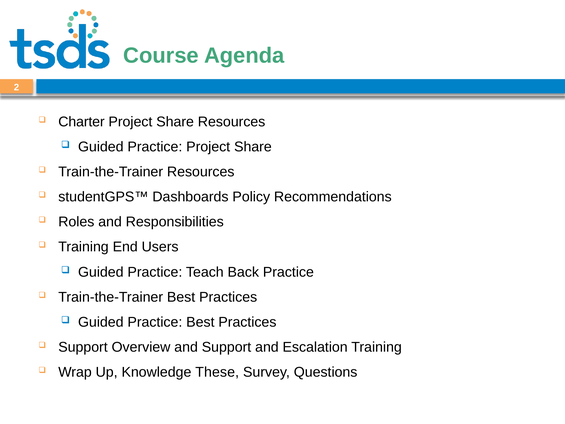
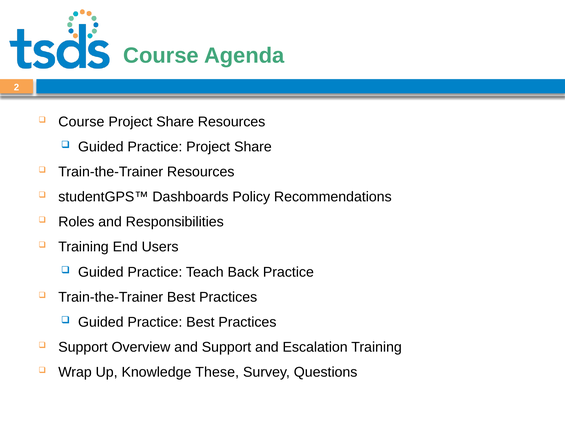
Charter: Charter -> Course (81, 122)
